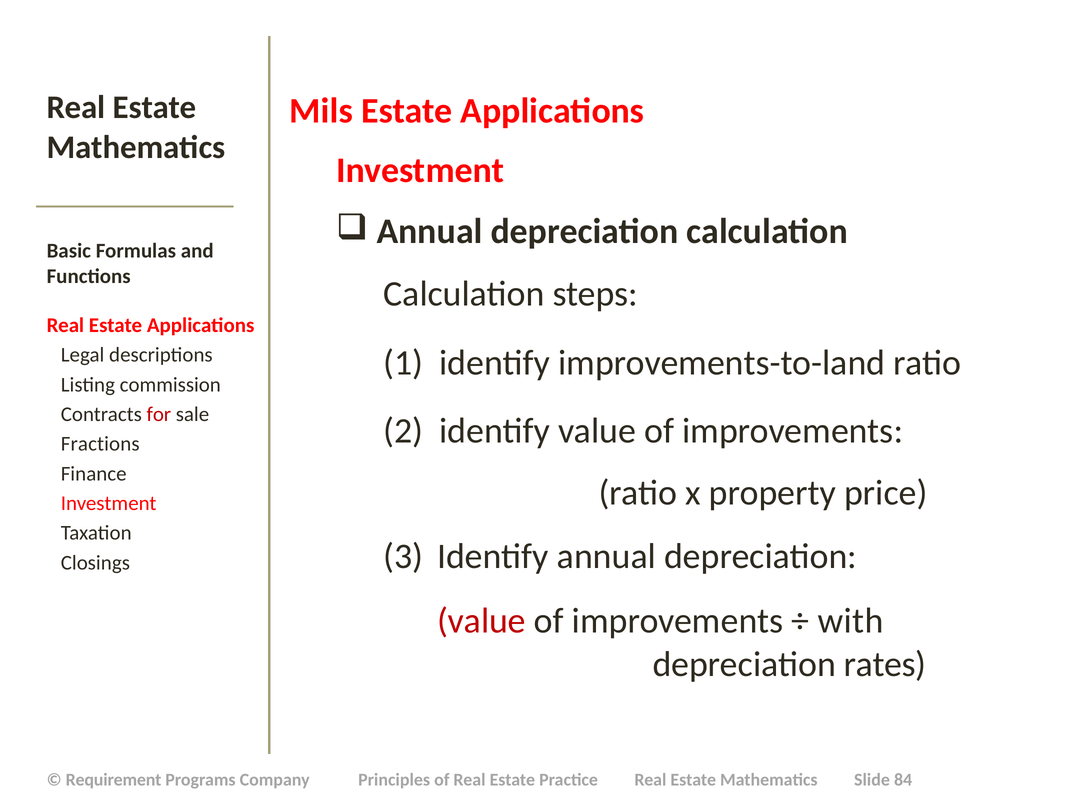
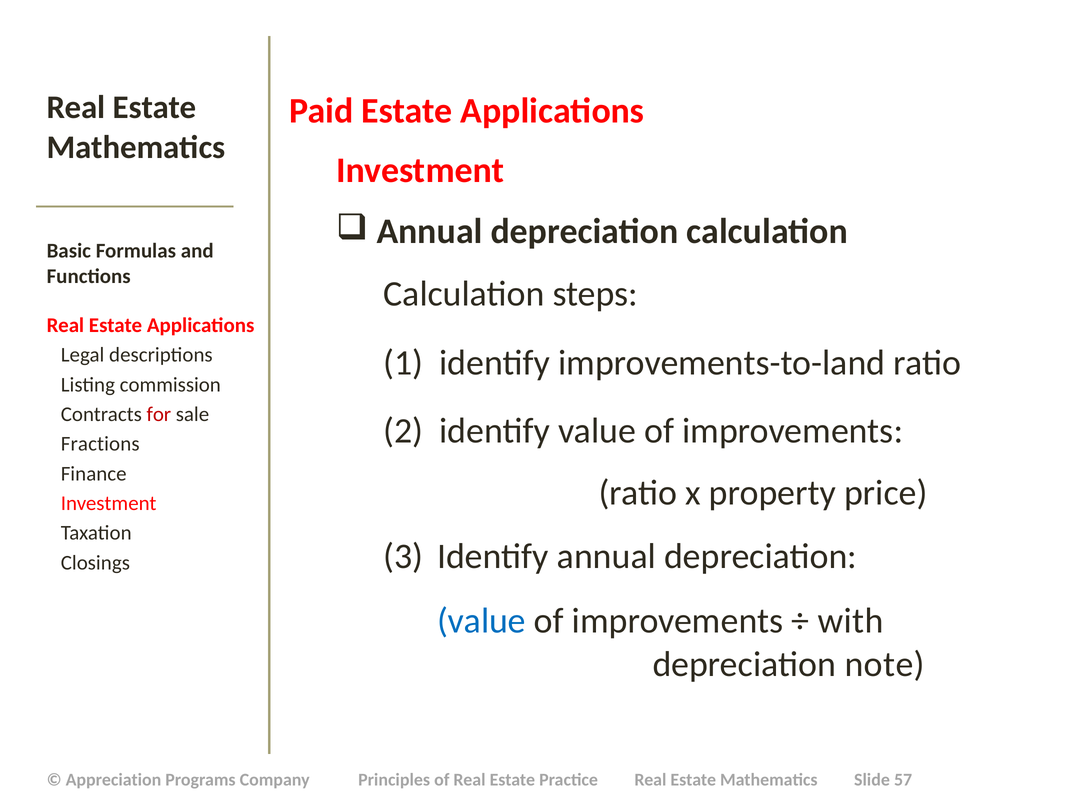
Mils: Mils -> Paid (321, 111)
value colour: red -> blue (481, 621)
rates: rates -> note (885, 664)
Requirement: Requirement -> Appreciation (113, 779)
84: 84 -> 57 (903, 779)
